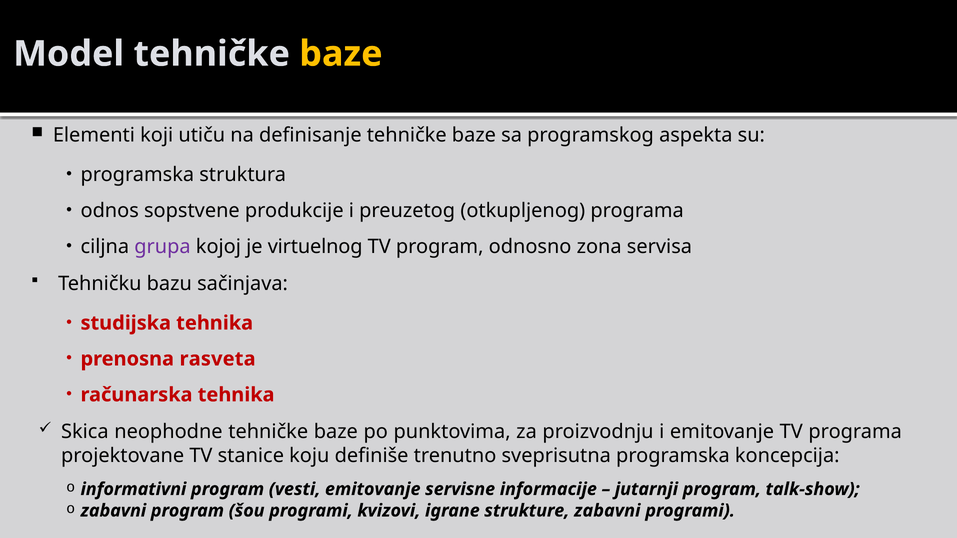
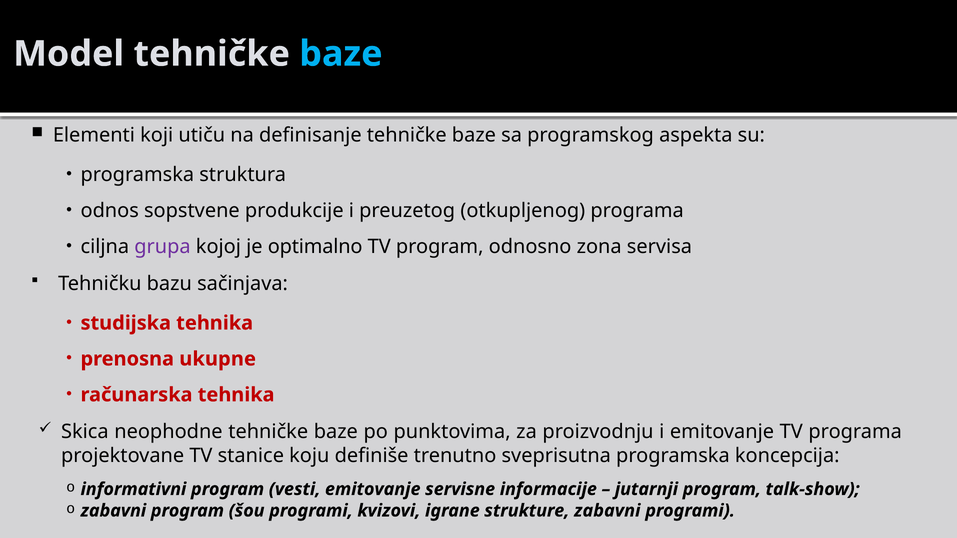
baze colour: yellow -> light blue (341, 54)
virtuelnog: virtuelnog -> optimalno (315, 247)
rasveta: rasveta -> ukupne (218, 359)
